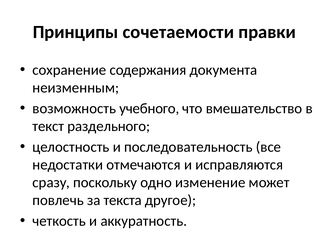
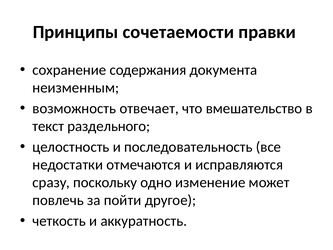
учебного: учебного -> отвечает (149, 108)
текста: текста -> пойти (123, 200)
